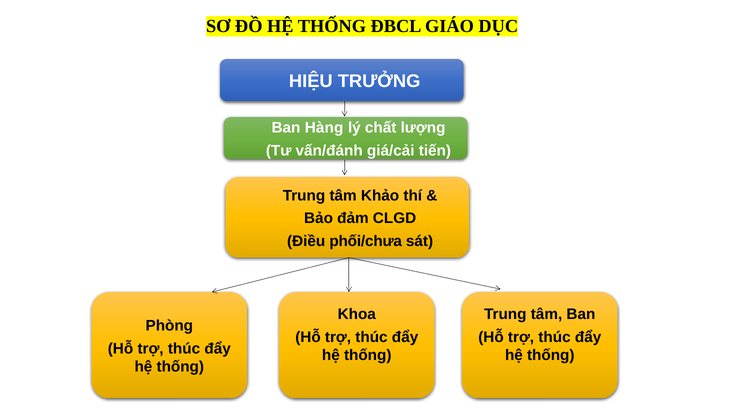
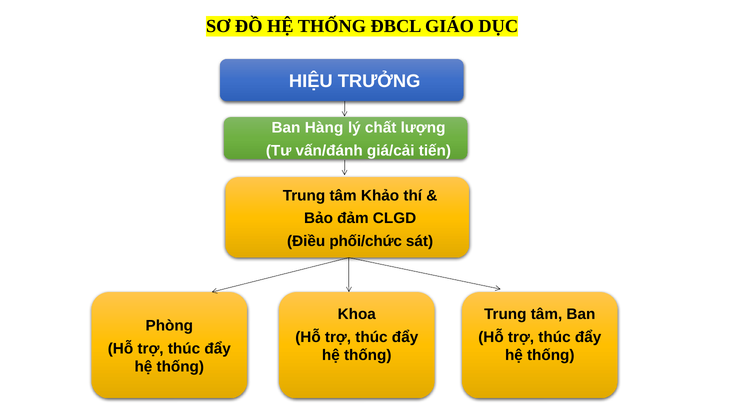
phối/chưa: phối/chưa -> phối/chức (366, 241)
